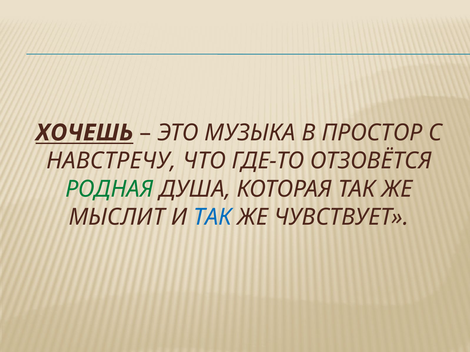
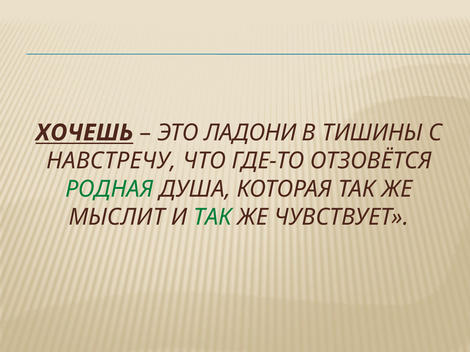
МУЗЫКА: МУЗЫКА -> ЛАДОНИ (250, 133)
ПРОСТОР: ПРОСТОР -> ТИШИНЫ (372, 133)
ТАК colour: blue -> green (212, 217)
